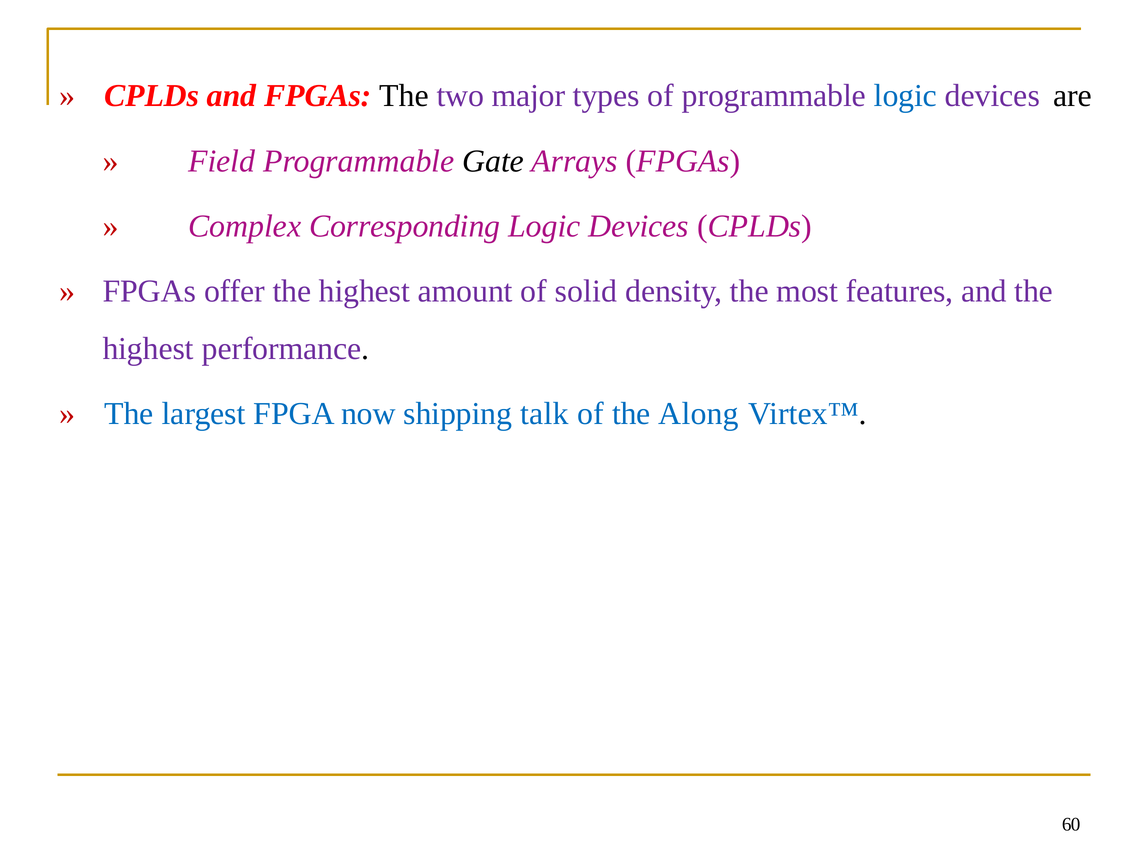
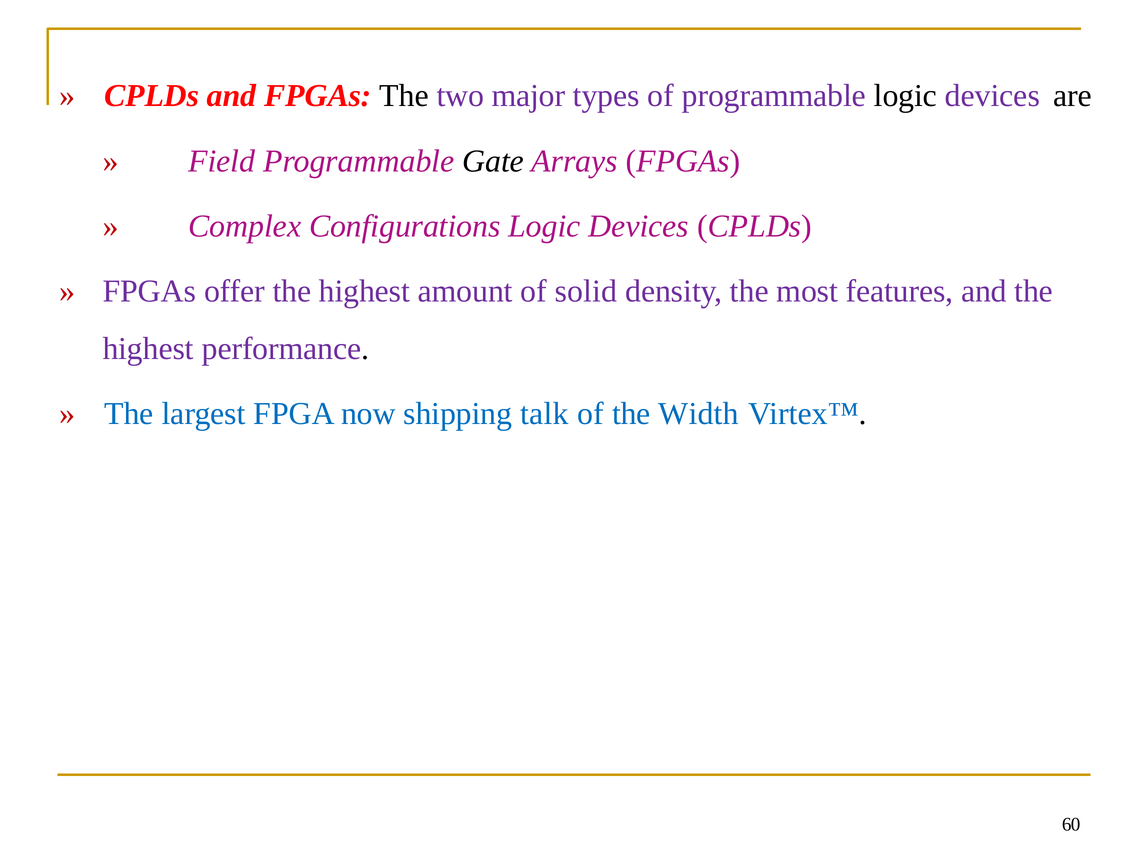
logic colour: blue -> black (905, 96)
Corresponding: Corresponding -> Configurations (405, 226)
Along: Along -> Width (699, 414)
